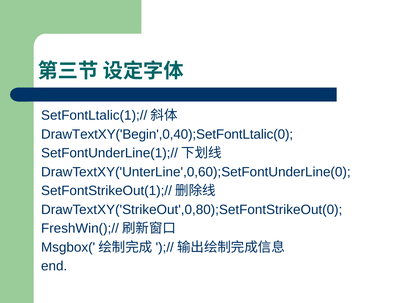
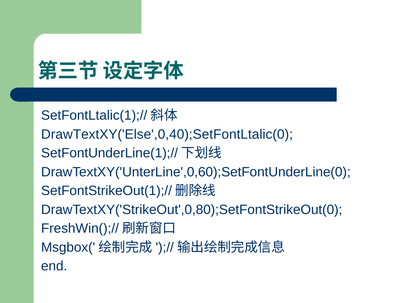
DrawTextXY('Begin',0,40);SetFontLtalic(0: DrawTextXY('Begin',0,40);SetFontLtalic(0 -> DrawTextXY('Else',0,40);SetFontLtalic(0 (167, 134)
